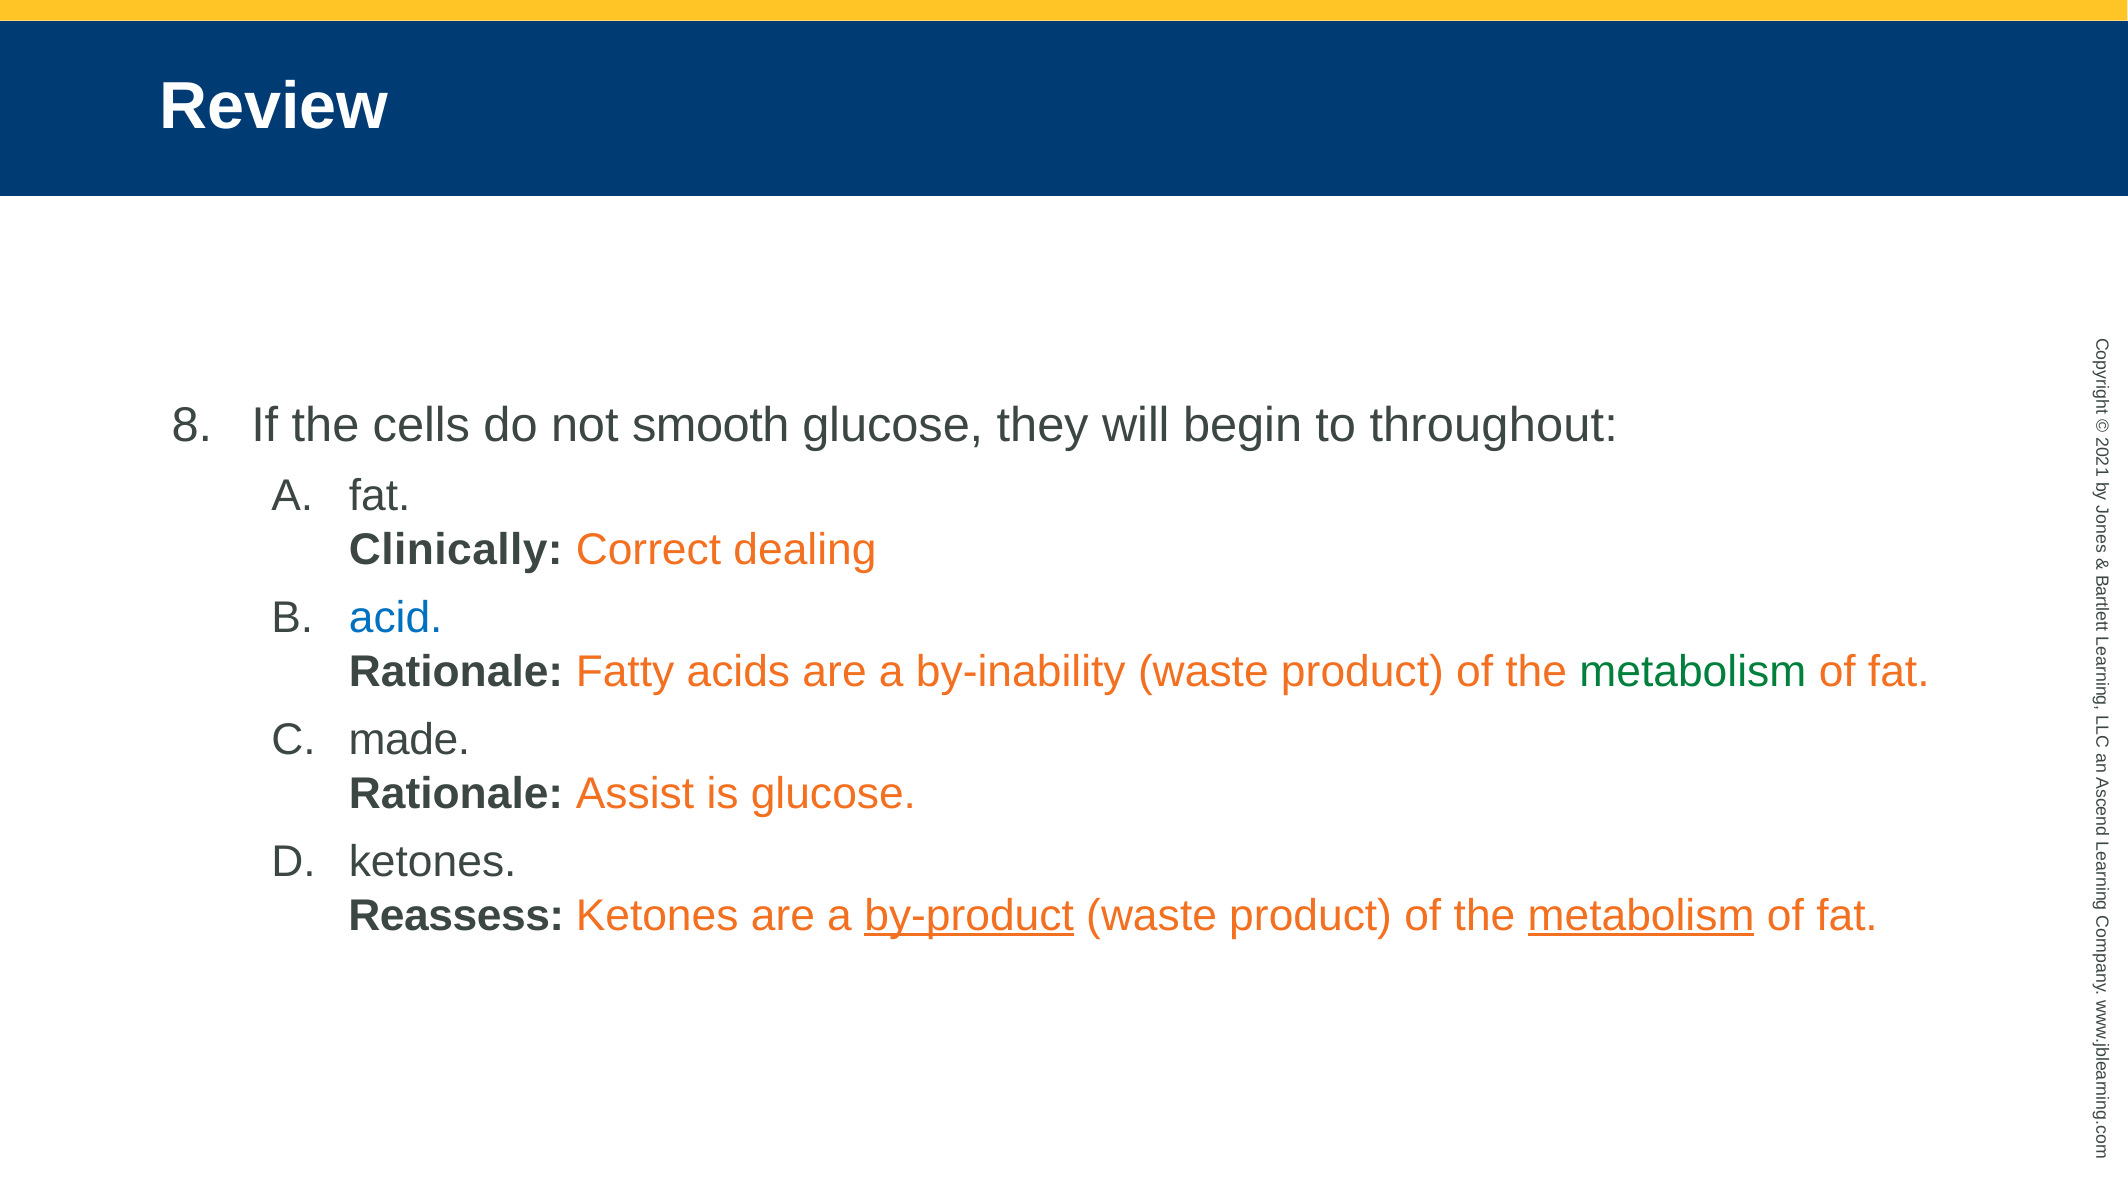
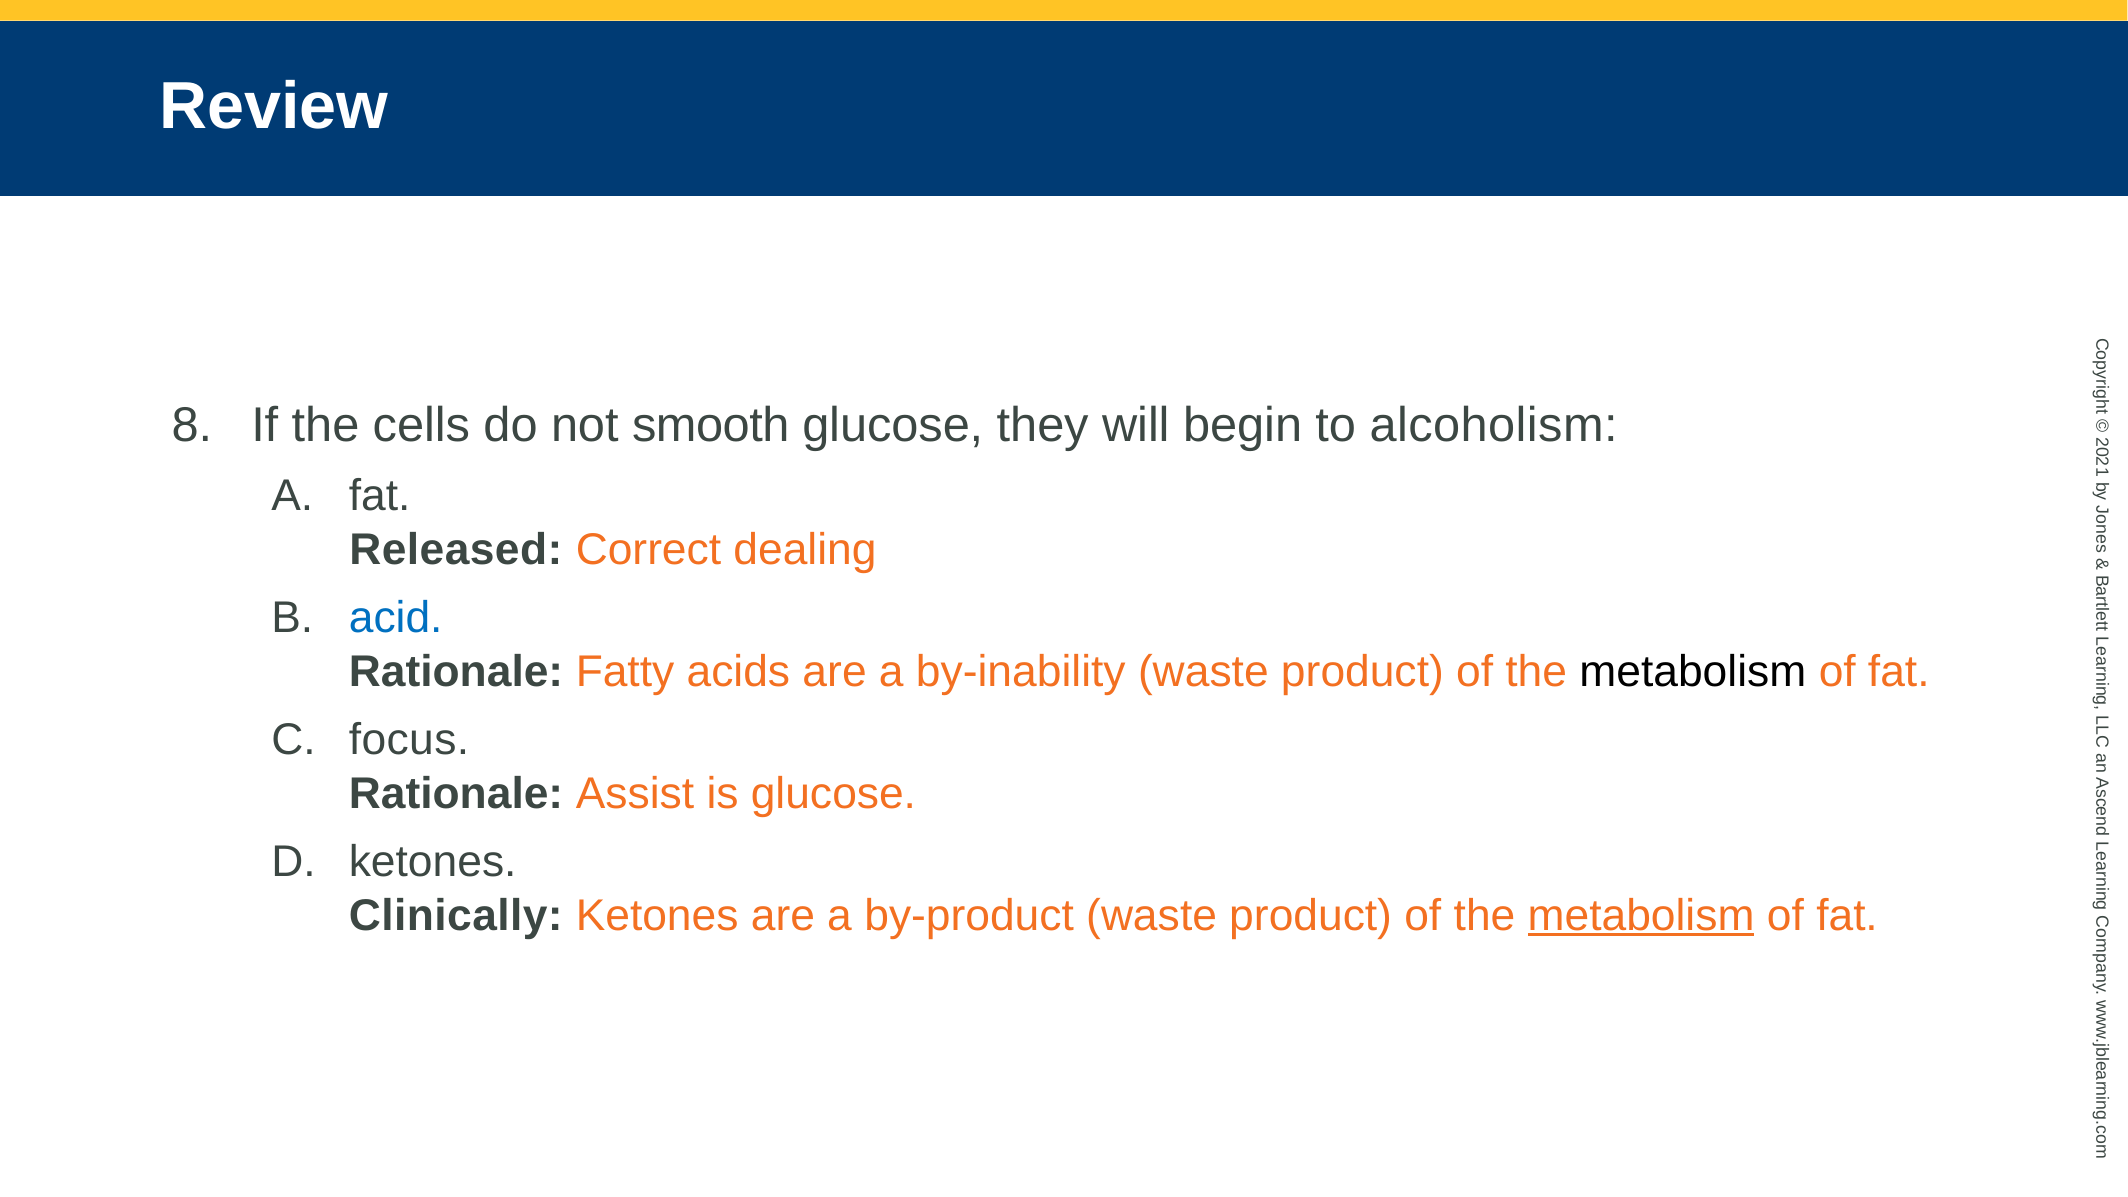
throughout: throughout -> alcoholism (1494, 425)
Clinically: Clinically -> Released (456, 550)
metabolism colour: green -> black (1693, 672)
made: made -> focus (409, 740)
Reassess: Reassess -> Clinically (456, 915)
by-product underline: present -> none (969, 915)
